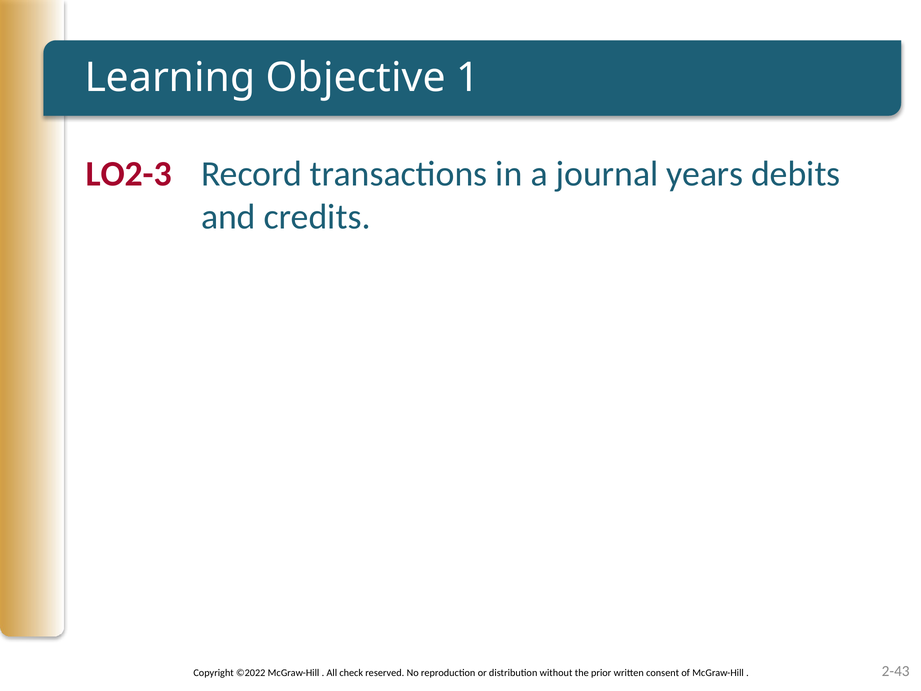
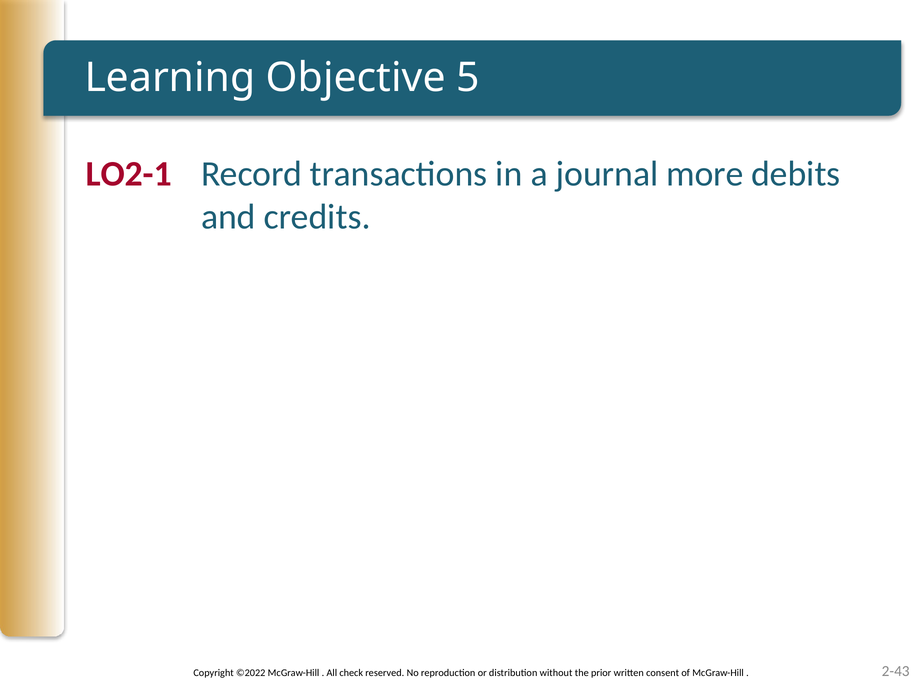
1: 1 -> 5 (468, 78)
LO2-3: LO2-3 -> LO2-1 (129, 174)
years: years -> more (705, 174)
